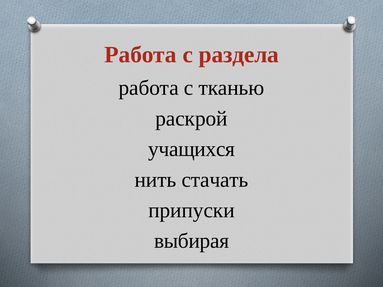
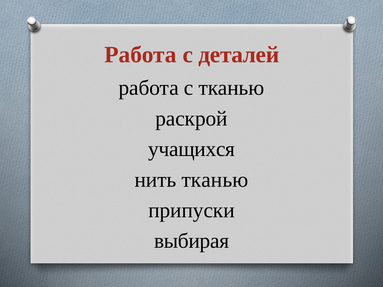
раздела: раздела -> деталей (239, 55)
нить стачать: стачать -> тканью (215, 180)
